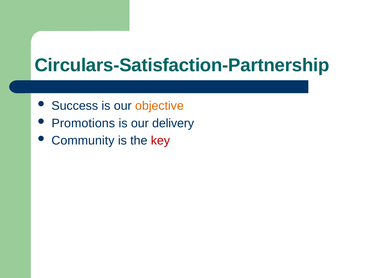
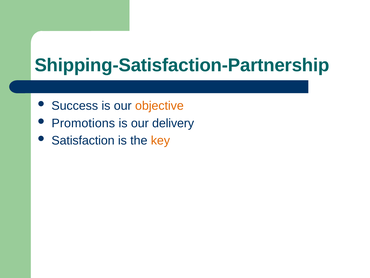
Circulars-Satisfaction-Partnership: Circulars-Satisfaction-Partnership -> Shipping-Satisfaction-Partnership (182, 65)
Community: Community -> Satisfaction (83, 140)
key colour: red -> orange (160, 140)
